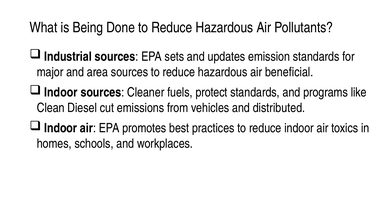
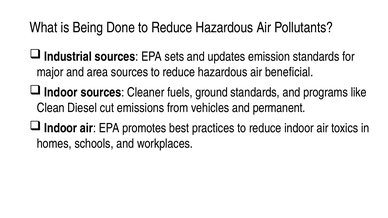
protect: protect -> ground (211, 92)
distributed: distributed -> permanent (279, 108)
